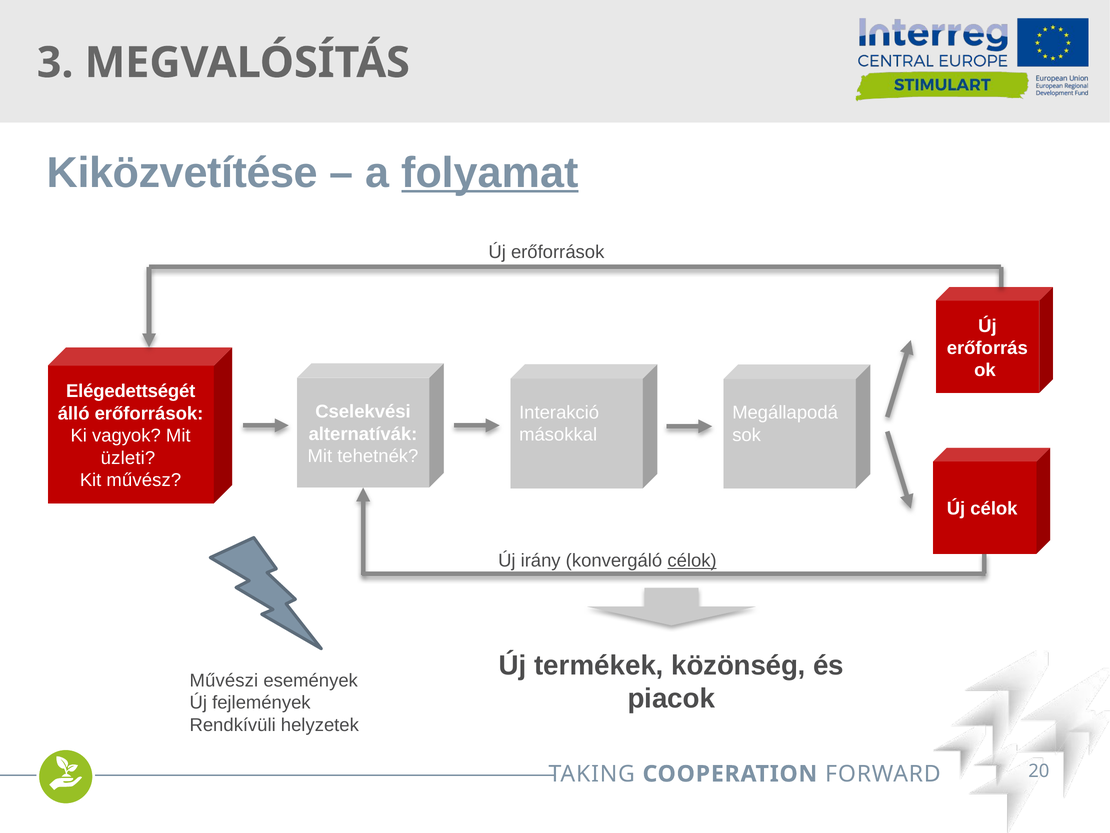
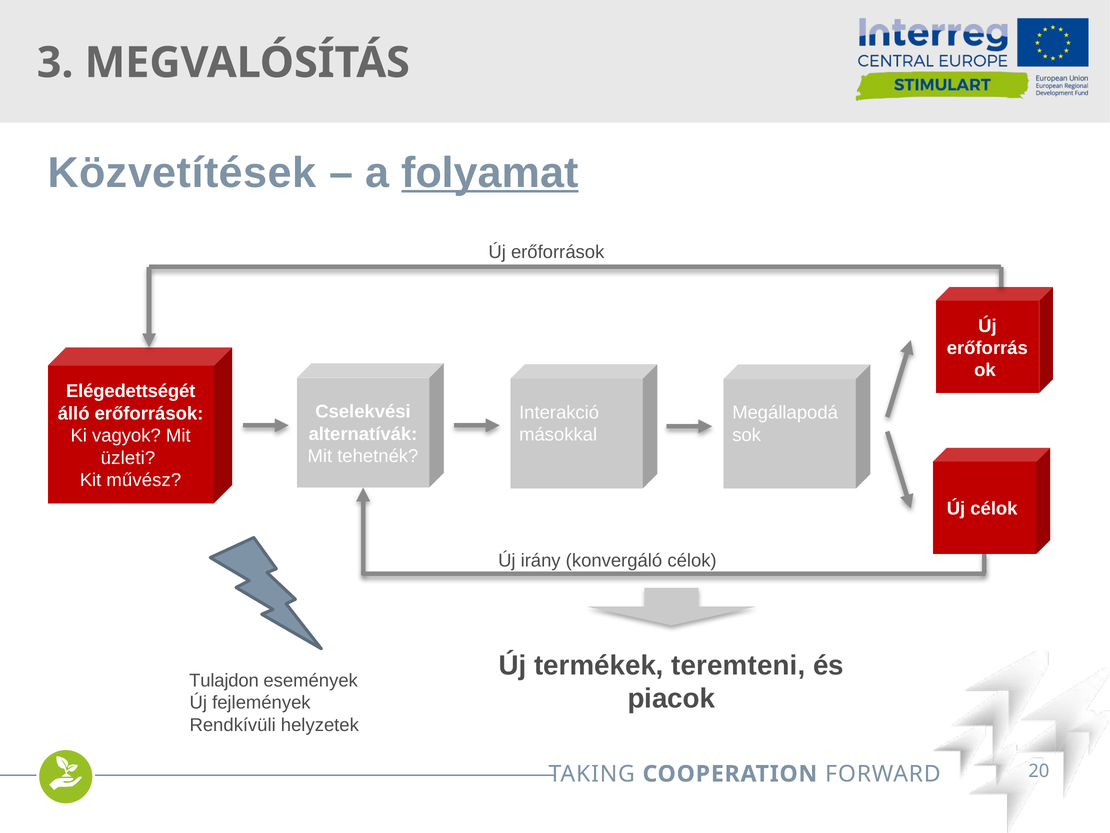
Kiközvetítése: Kiközvetítése -> Közvetítések (182, 173)
célok underline: present -> none (692, 560)
közönség: közönség -> teremteni (738, 665)
Művészi: Művészi -> Tulajdon (224, 680)
